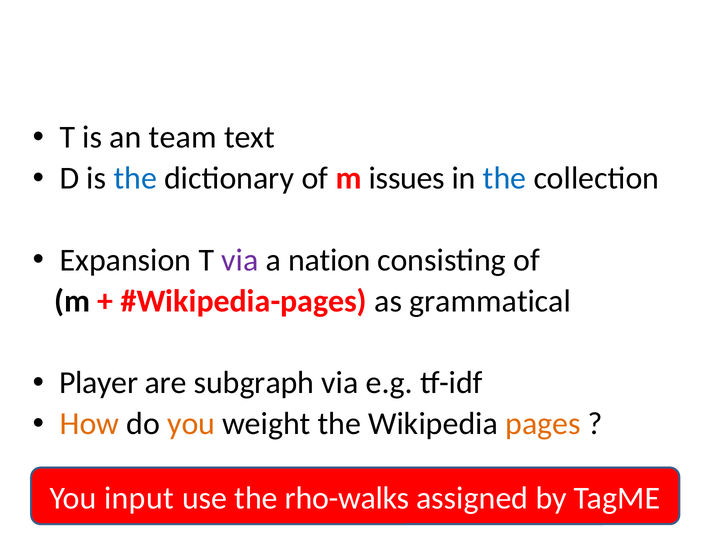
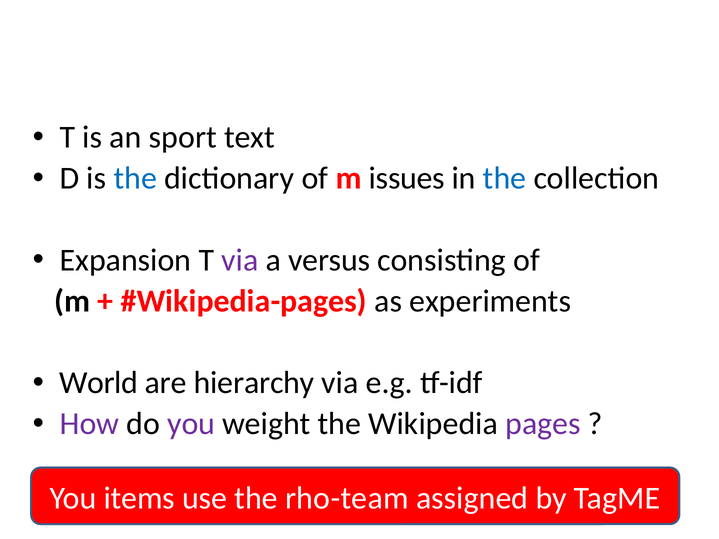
team: team -> sport (183, 137)
nation: nation -> versus (329, 260)
grammatical: grammatical -> experiments (490, 301)
Player: Player -> World (99, 383)
subgraph: subgraph -> hierarchy (254, 383)
How colour: orange -> purple (89, 424)
you colour: orange -> purple (191, 424)
pages colour: orange -> purple (543, 424)
input: input -> items (139, 498)
rho-walks: rho-walks -> rho-team (347, 498)
